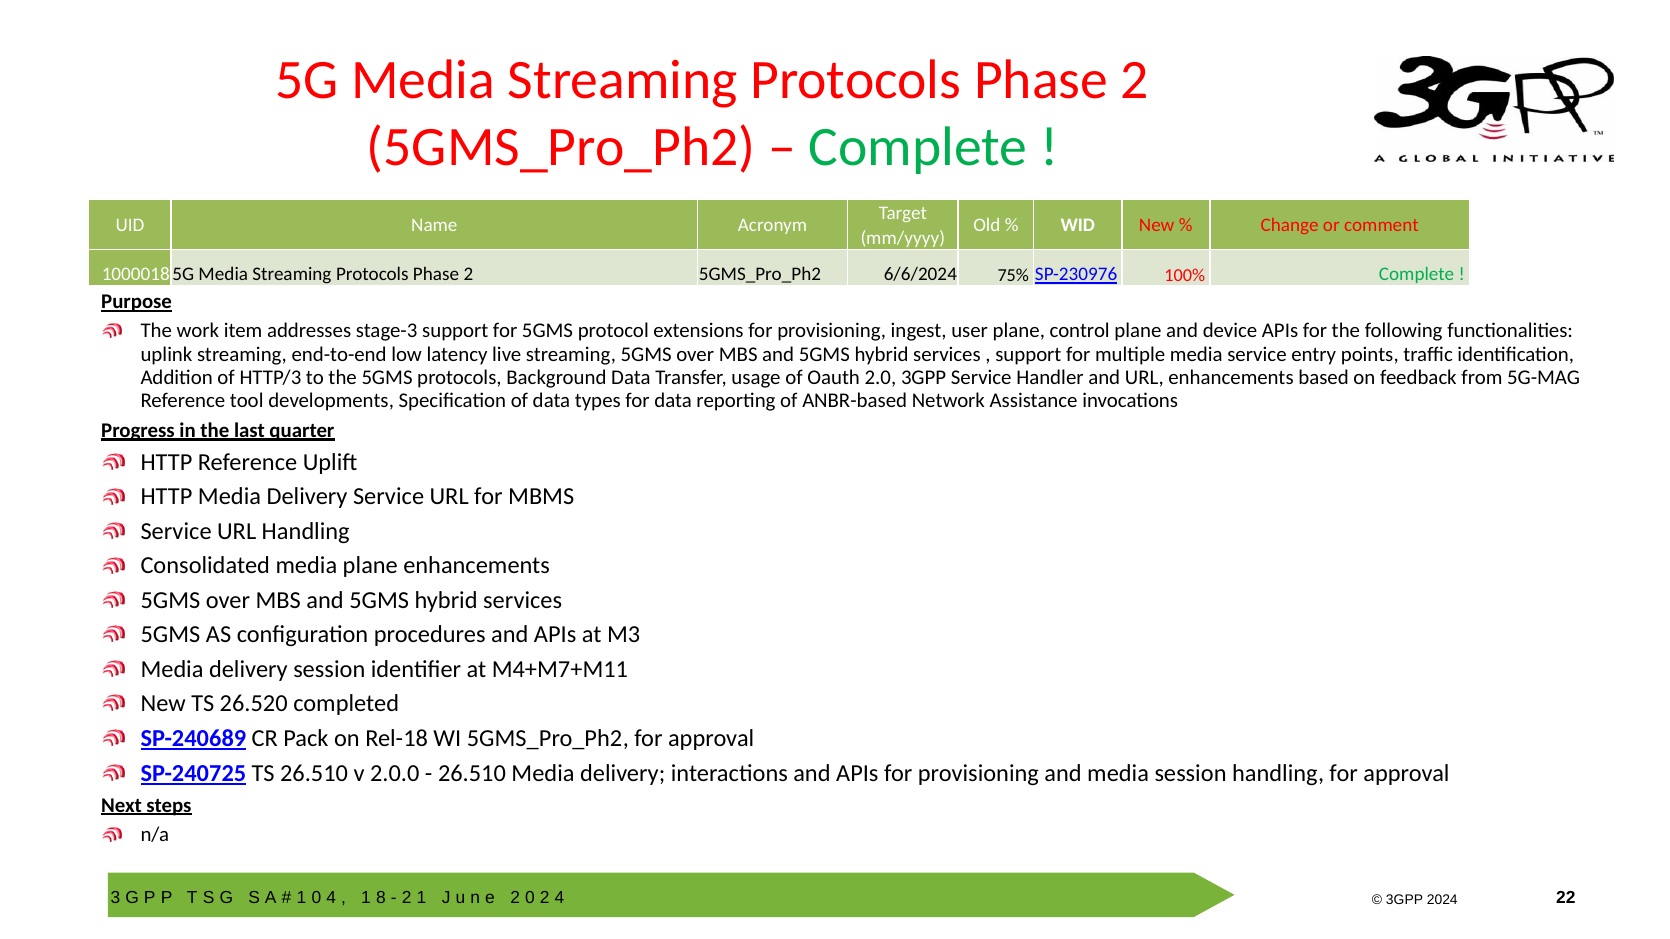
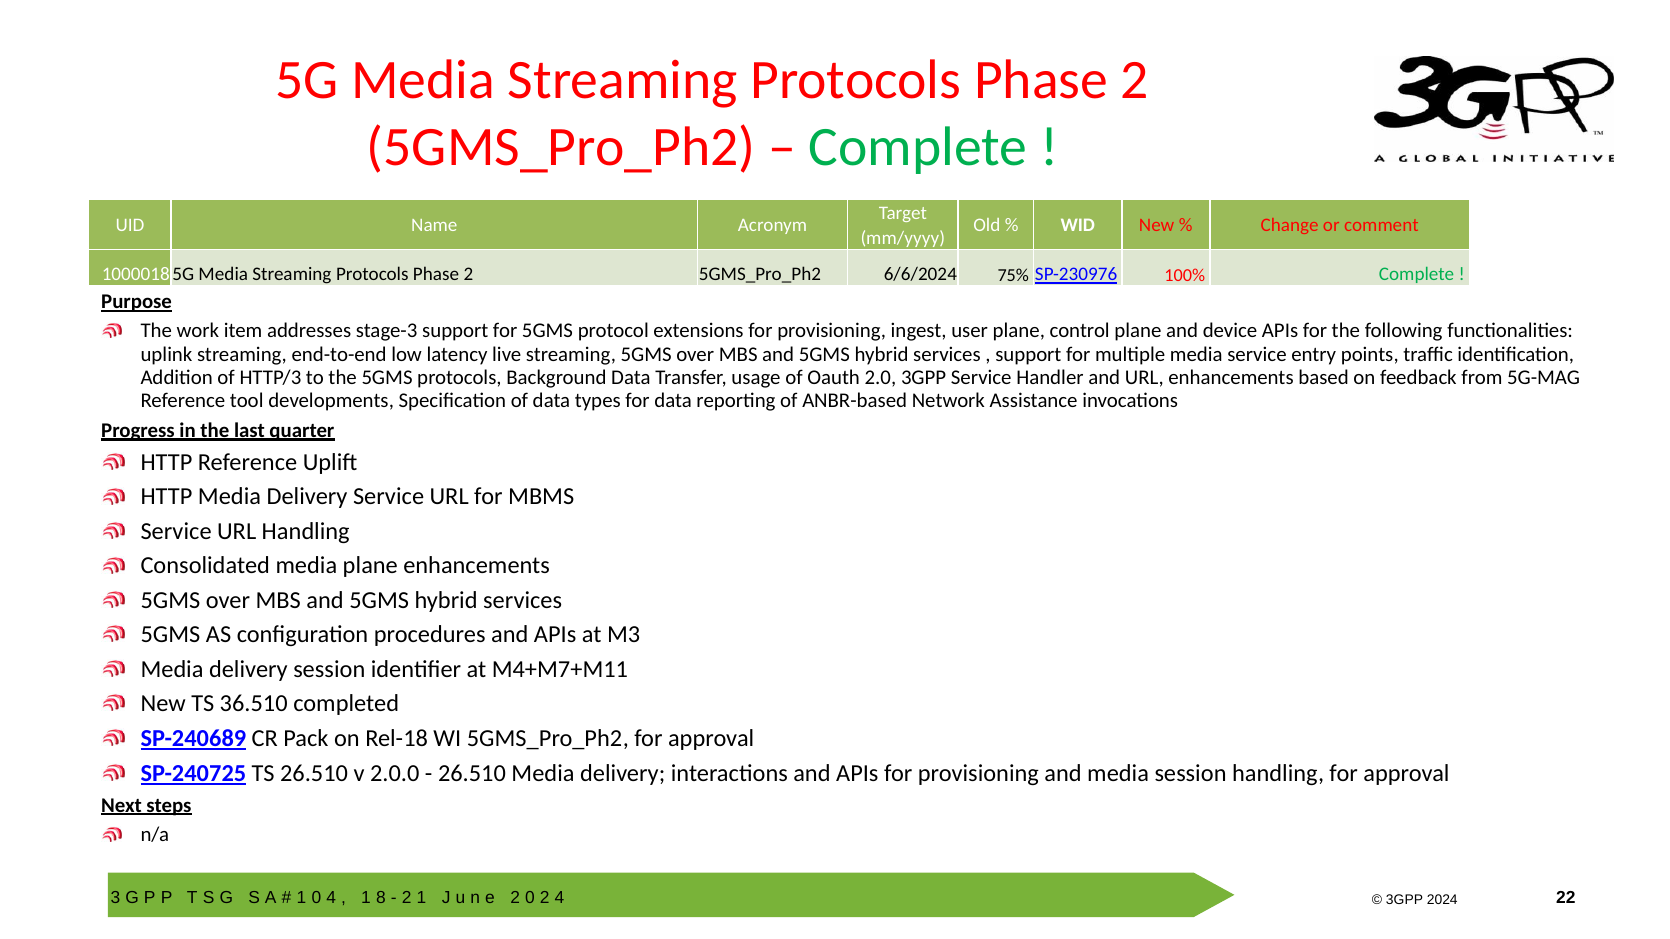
26.520: 26.520 -> 36.510 (254, 704)
